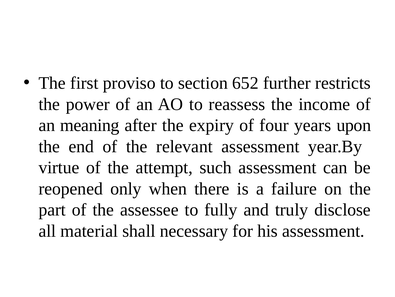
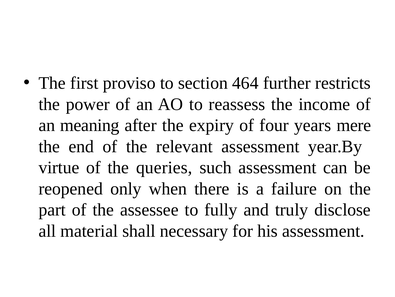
652: 652 -> 464 (245, 83)
upon: upon -> mere (354, 125)
attempt: attempt -> queries (164, 167)
